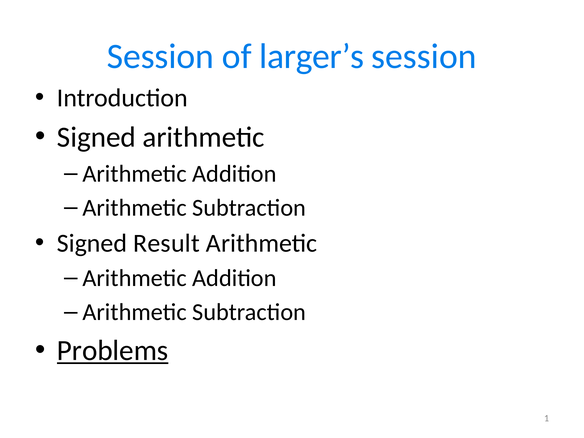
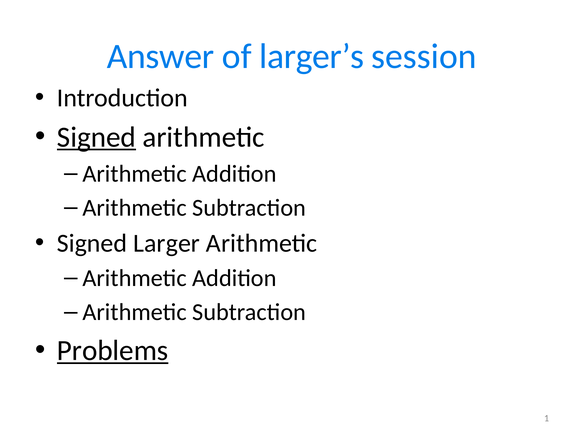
Session: Session -> Answer (161, 57)
Signed underline: none -> present (96, 137)
Result: Result -> Larger (167, 243)
